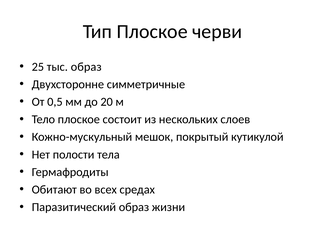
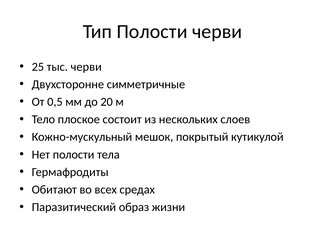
Тип Плоское: Плоское -> Полости (152, 31)
тыс образ: образ -> черви (86, 67)
